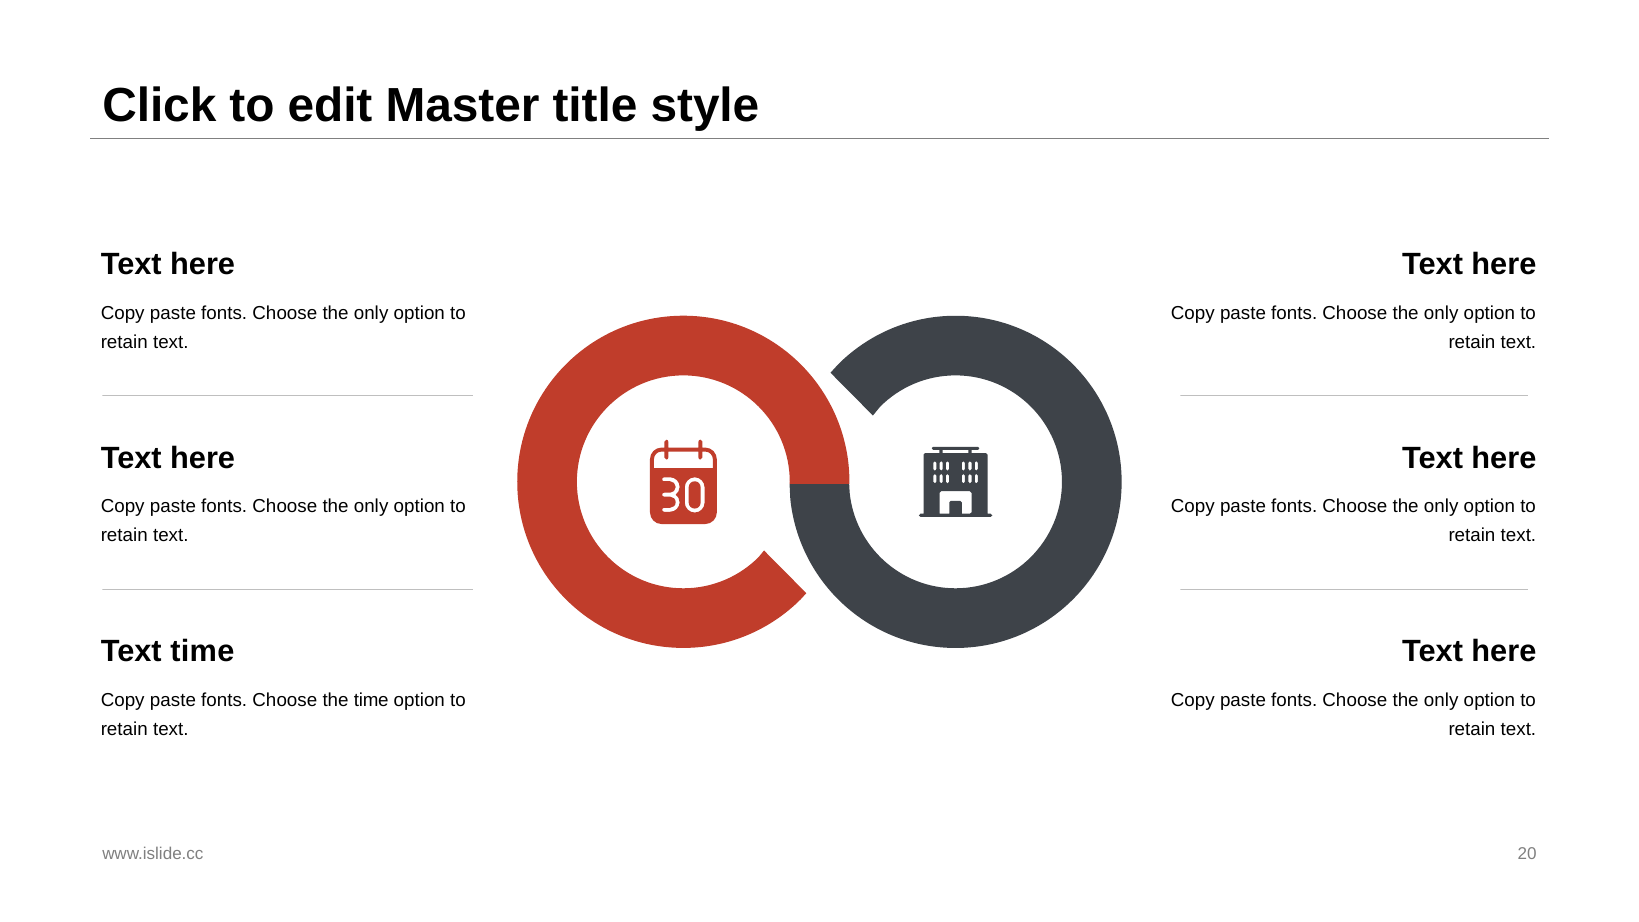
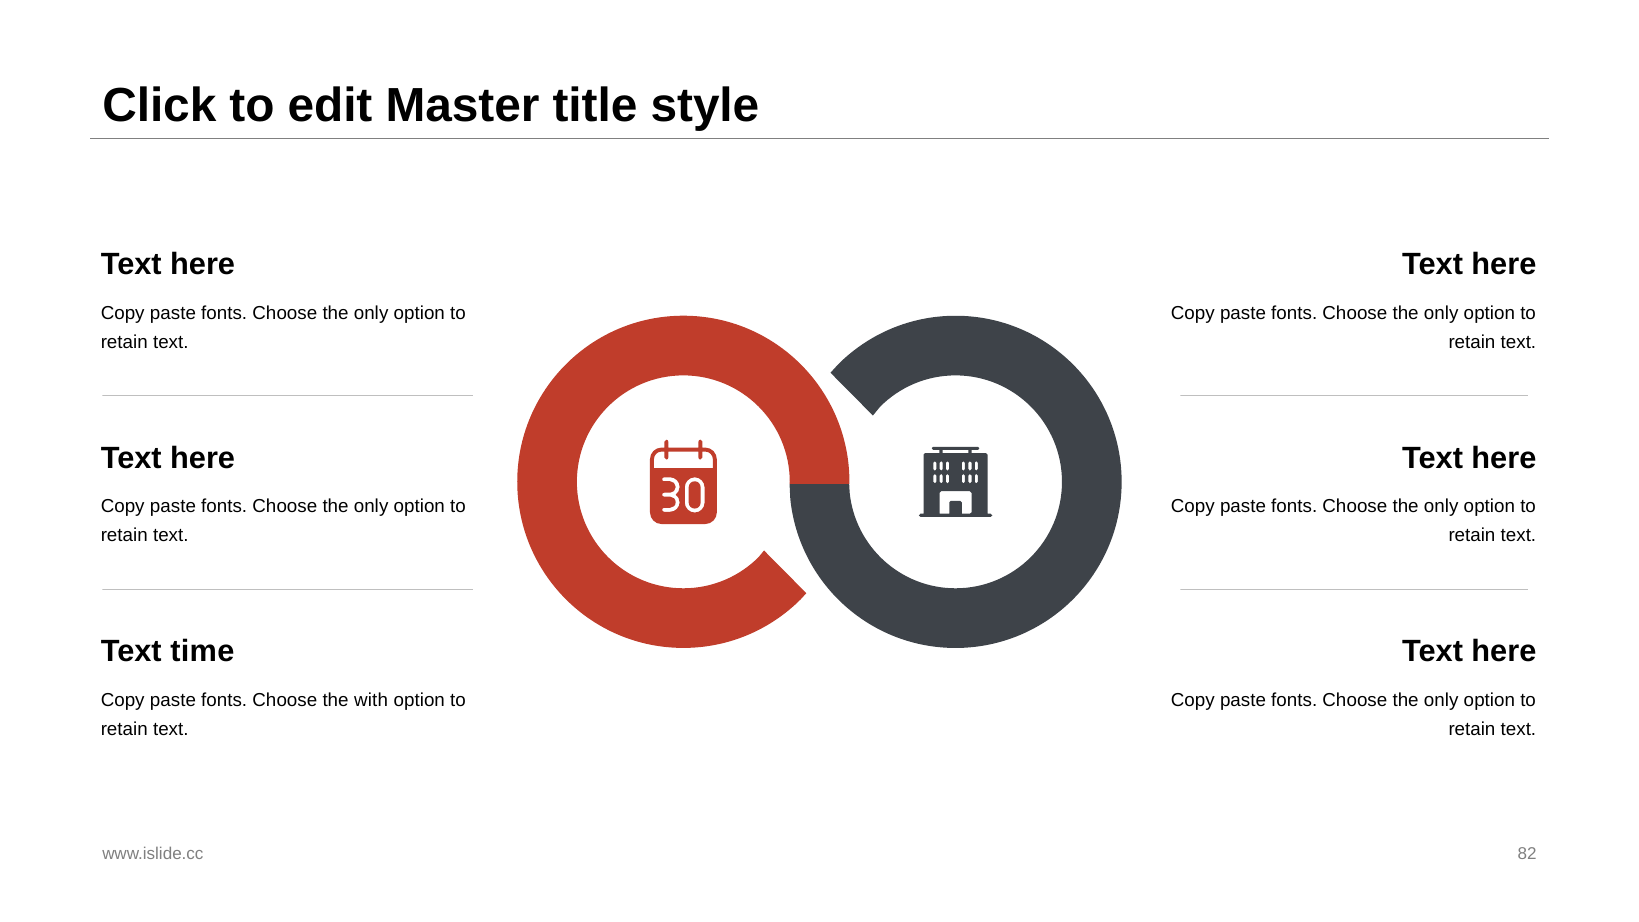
the time: time -> with (371, 700)
20: 20 -> 82 (1527, 854)
